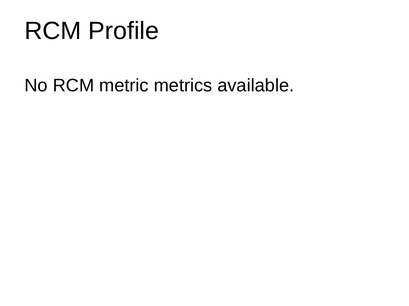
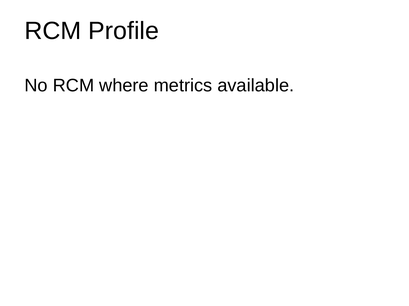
metric: metric -> where (124, 86)
